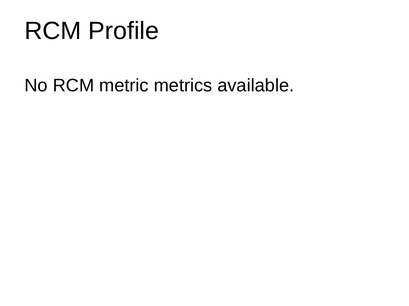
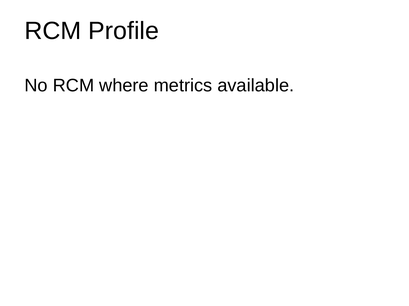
metric: metric -> where (124, 86)
